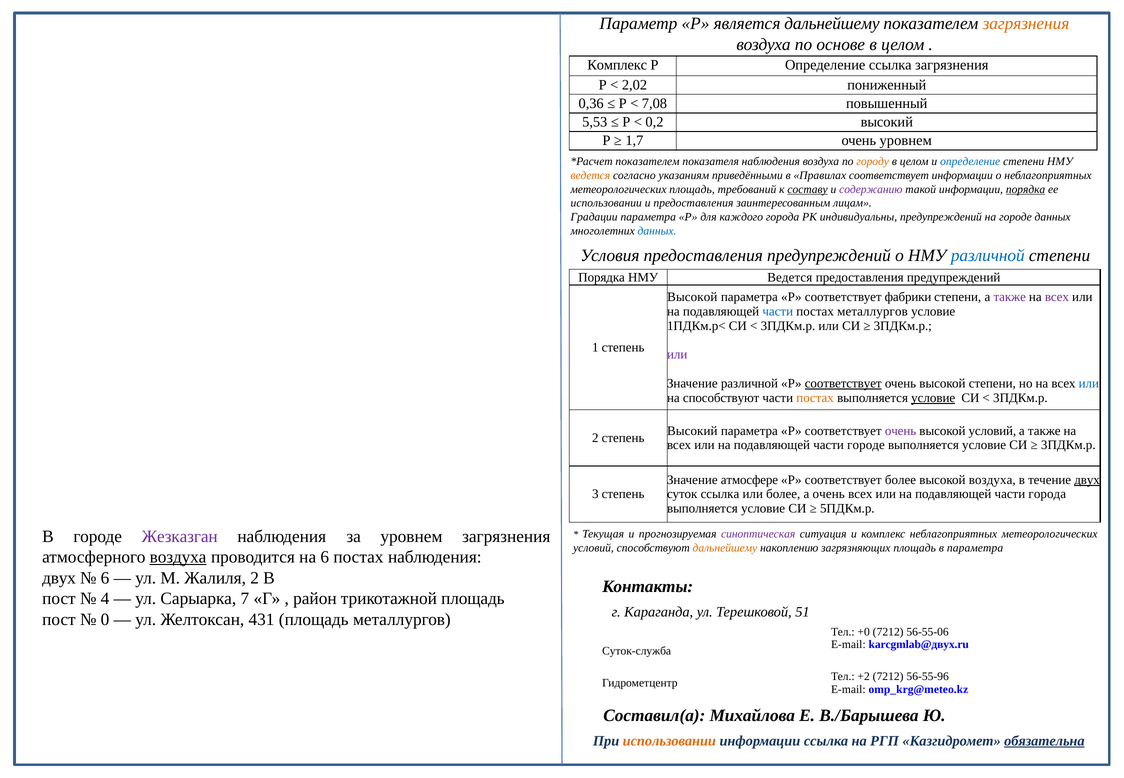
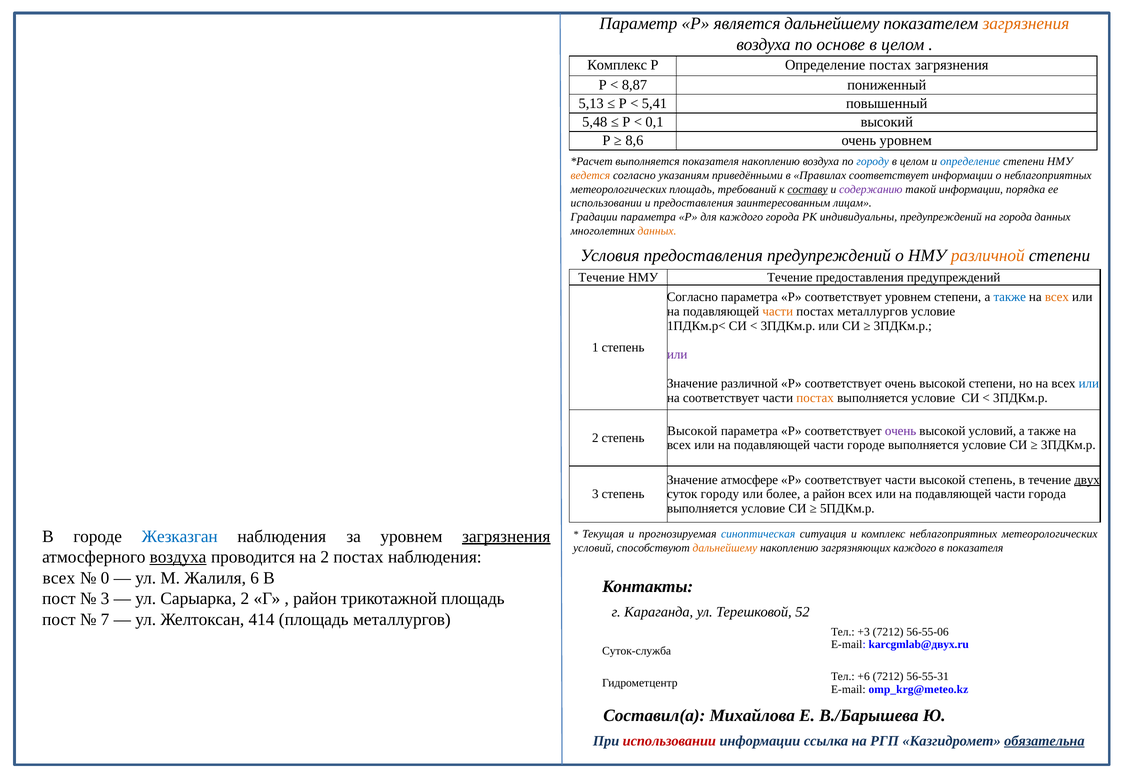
Определение ссылка: ссылка -> постах (890, 65)
2,02: 2,02 -> 8,87 (634, 85)
0,36: 0,36 -> 5,13 (591, 104)
7,08: 7,08 -> 5,41 (654, 104)
5,53: 5,53 -> 5,48 (595, 122)
0,2: 0,2 -> 0,1 (655, 122)
1,7: 1,7 -> 8,6 (634, 141)
показателем: показателем -> выполняется (648, 162)
показателя наблюдения: наблюдения -> накоплению (771, 162)
городу colour: orange -> blue (873, 162)
порядка underline: present -> none (1026, 189)
на городе: городе -> города (1016, 217)
данных colour: blue -> orange (657, 231)
различной colour: blue -> orange (988, 256)
Порядка: Порядка -> Течение (602, 277)
Ведется: Ведется -> Течение (790, 277)
Высокой: Высокой -> Согласно (692, 297)
соответствует фабрики: фабрики -> уровнем (908, 297)
также colour: purple -> blue (1010, 297)
всех colour: purple -> orange (1057, 297)
части colour: blue -> orange (778, 312)
соответствует underline: present -> none (843, 383)
на способствуют: способствуют -> соответствует (721, 398)
условие underline: present -> none (933, 398)
Высокий: Высокий -> Высокой (692, 431)
Р соответствует более: более -> части (900, 480)
высокой воздуха: воздуха -> степень (992, 480)
суток ссылка: ссылка -> городу (720, 494)
а очень: очень -> район (829, 494)
Жезказган colour: purple -> blue (180, 536)
загрязнения underline: none -> present (506, 536)
синоптическая colour: purple -> blue (758, 534)
загрязняющих площадь: площадь -> каждого (915, 548)
в параметра: параметра -> показателя (975, 548)
на 6: 6 -> 2 (325, 557)
двух: двух -> всех (59, 578)
6: 6 -> 0 (105, 578)
Жалиля 2: 2 -> 6 (255, 578)
4: 4 -> 3 (105, 599)
Сарыарка 7: 7 -> 2 (245, 599)
51: 51 -> 52 (802, 612)
0: 0 -> 7 (105, 619)
431: 431 -> 414 (262, 619)
+0: +0 -> +3 (864, 632)
+2: +2 -> +6 (864, 677)
56-55-96: 56-55-96 -> 56-55-31 (928, 677)
использовании colour: orange -> red (669, 741)
